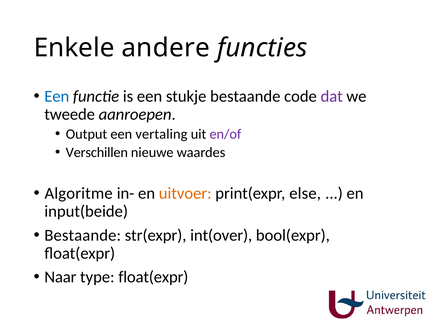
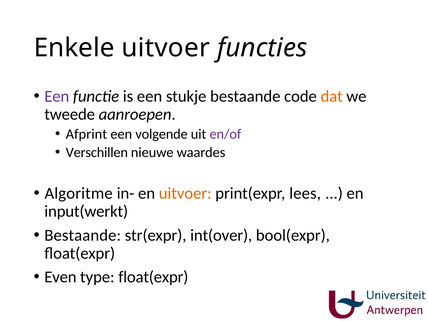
Enkele andere: andere -> uitvoer (166, 48)
Een colour: blue -> purple (57, 96)
dat colour: purple -> orange (332, 96)
Output: Output -> Afprint (86, 134)
vertaling: vertaling -> volgende (162, 134)
else: else -> lees (305, 193)
input(beide: input(beide -> input(werkt (86, 211)
Naar: Naar -> Even (60, 277)
